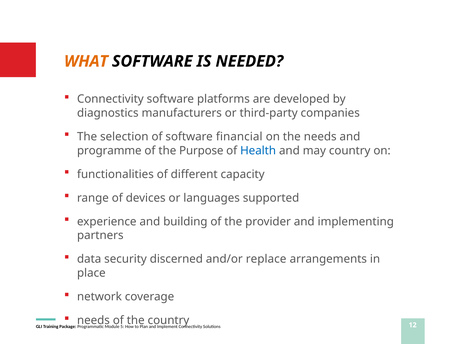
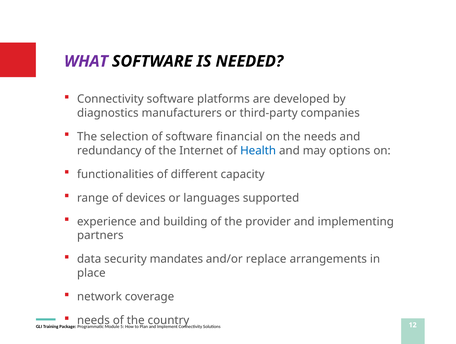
WHAT colour: orange -> purple (86, 61)
programme: programme -> redundancy (109, 150)
Purpose: Purpose -> Internet (201, 150)
may country: country -> options (350, 150)
discerned: discerned -> mandates (176, 259)
